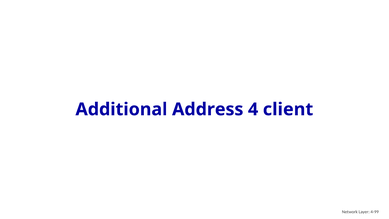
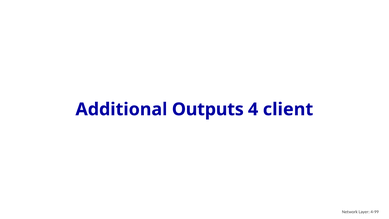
Address: Address -> Outputs (208, 109)
